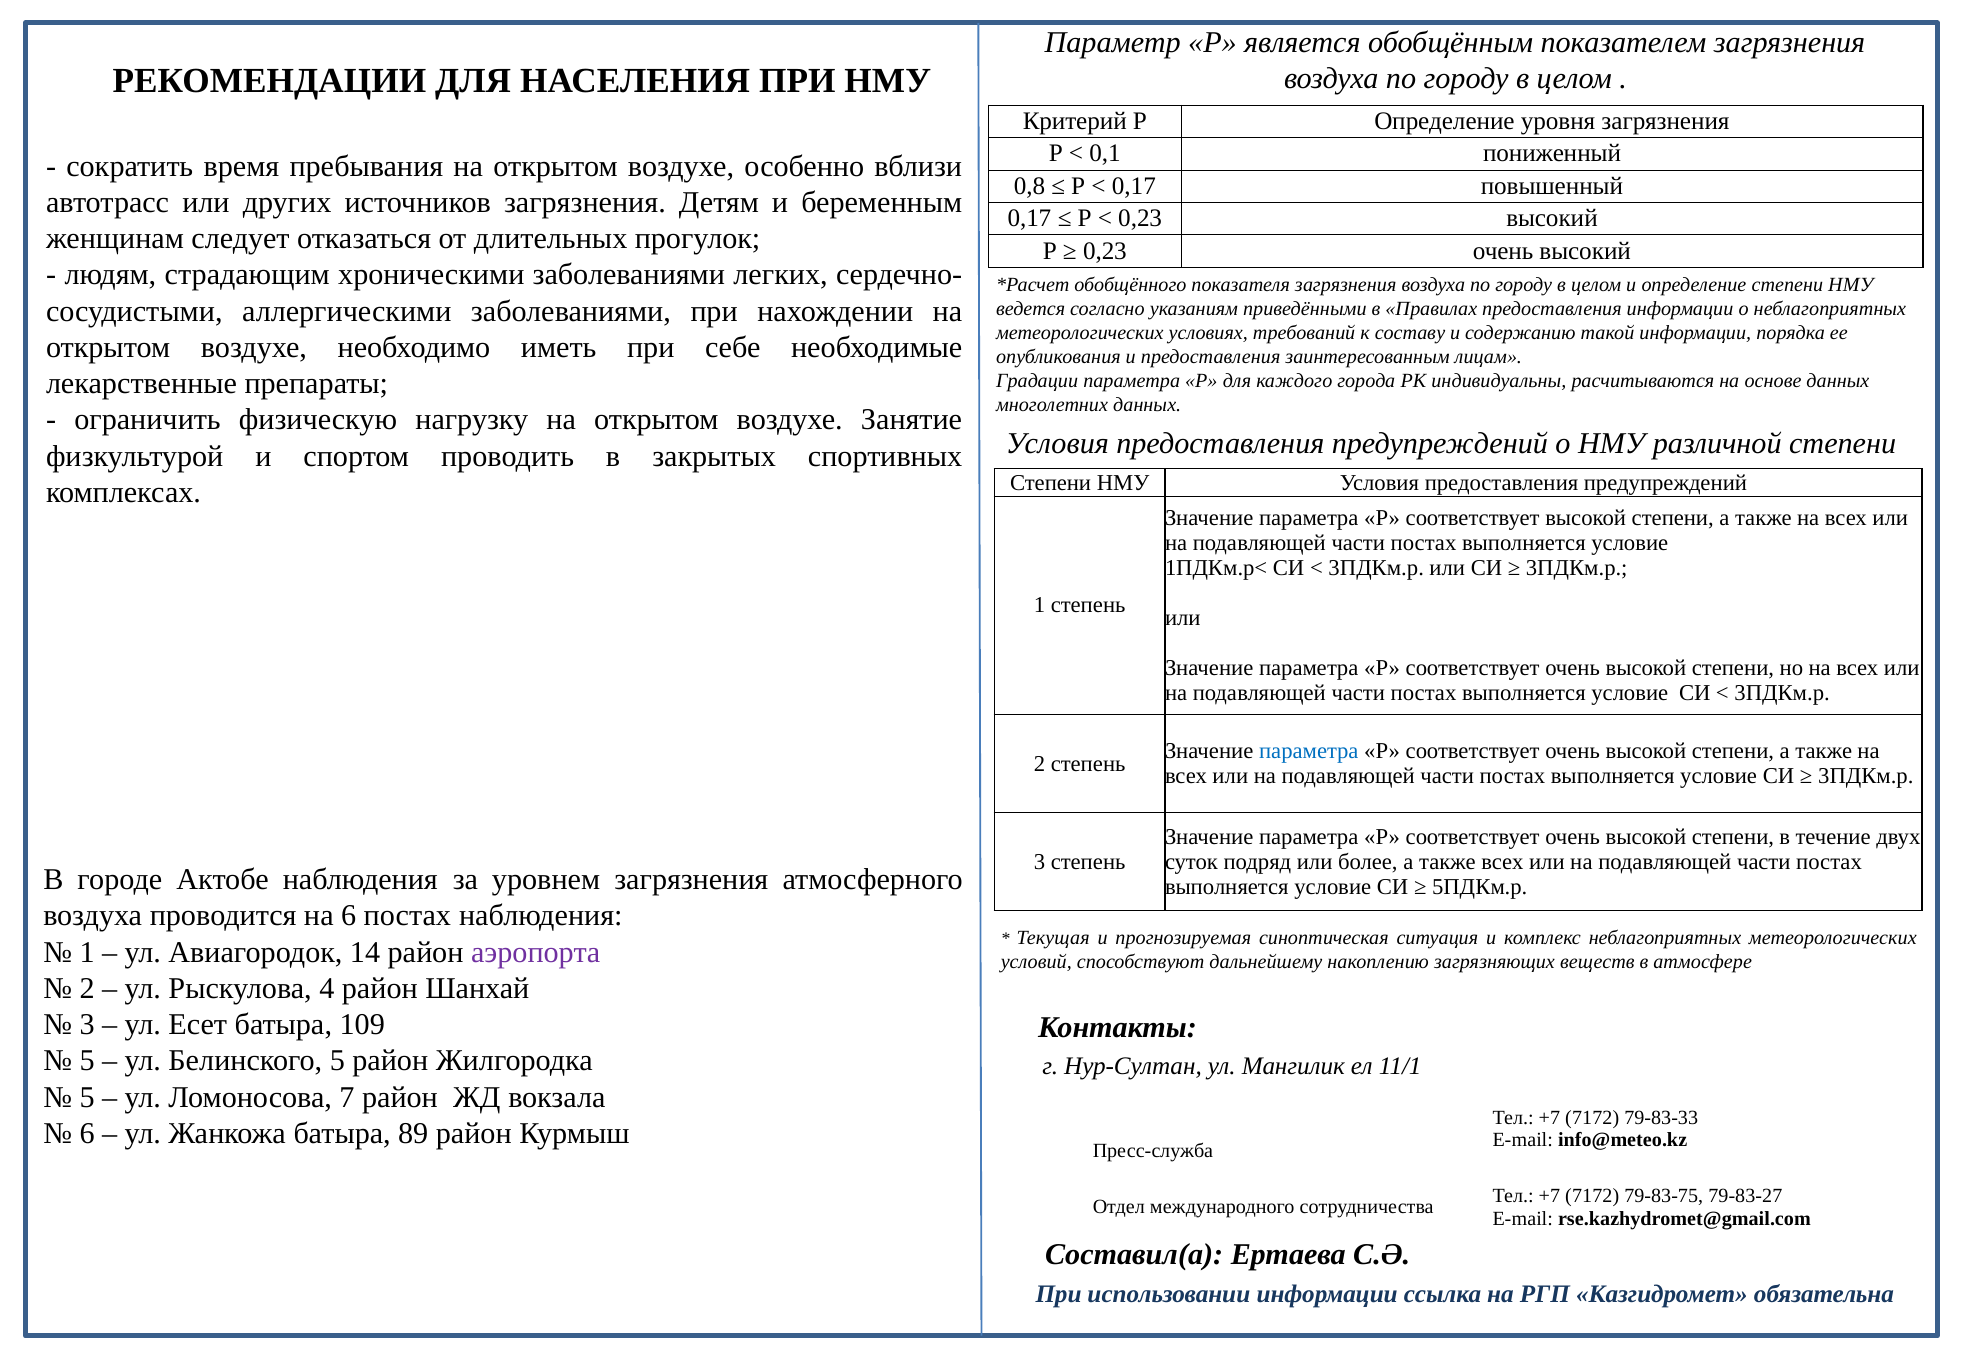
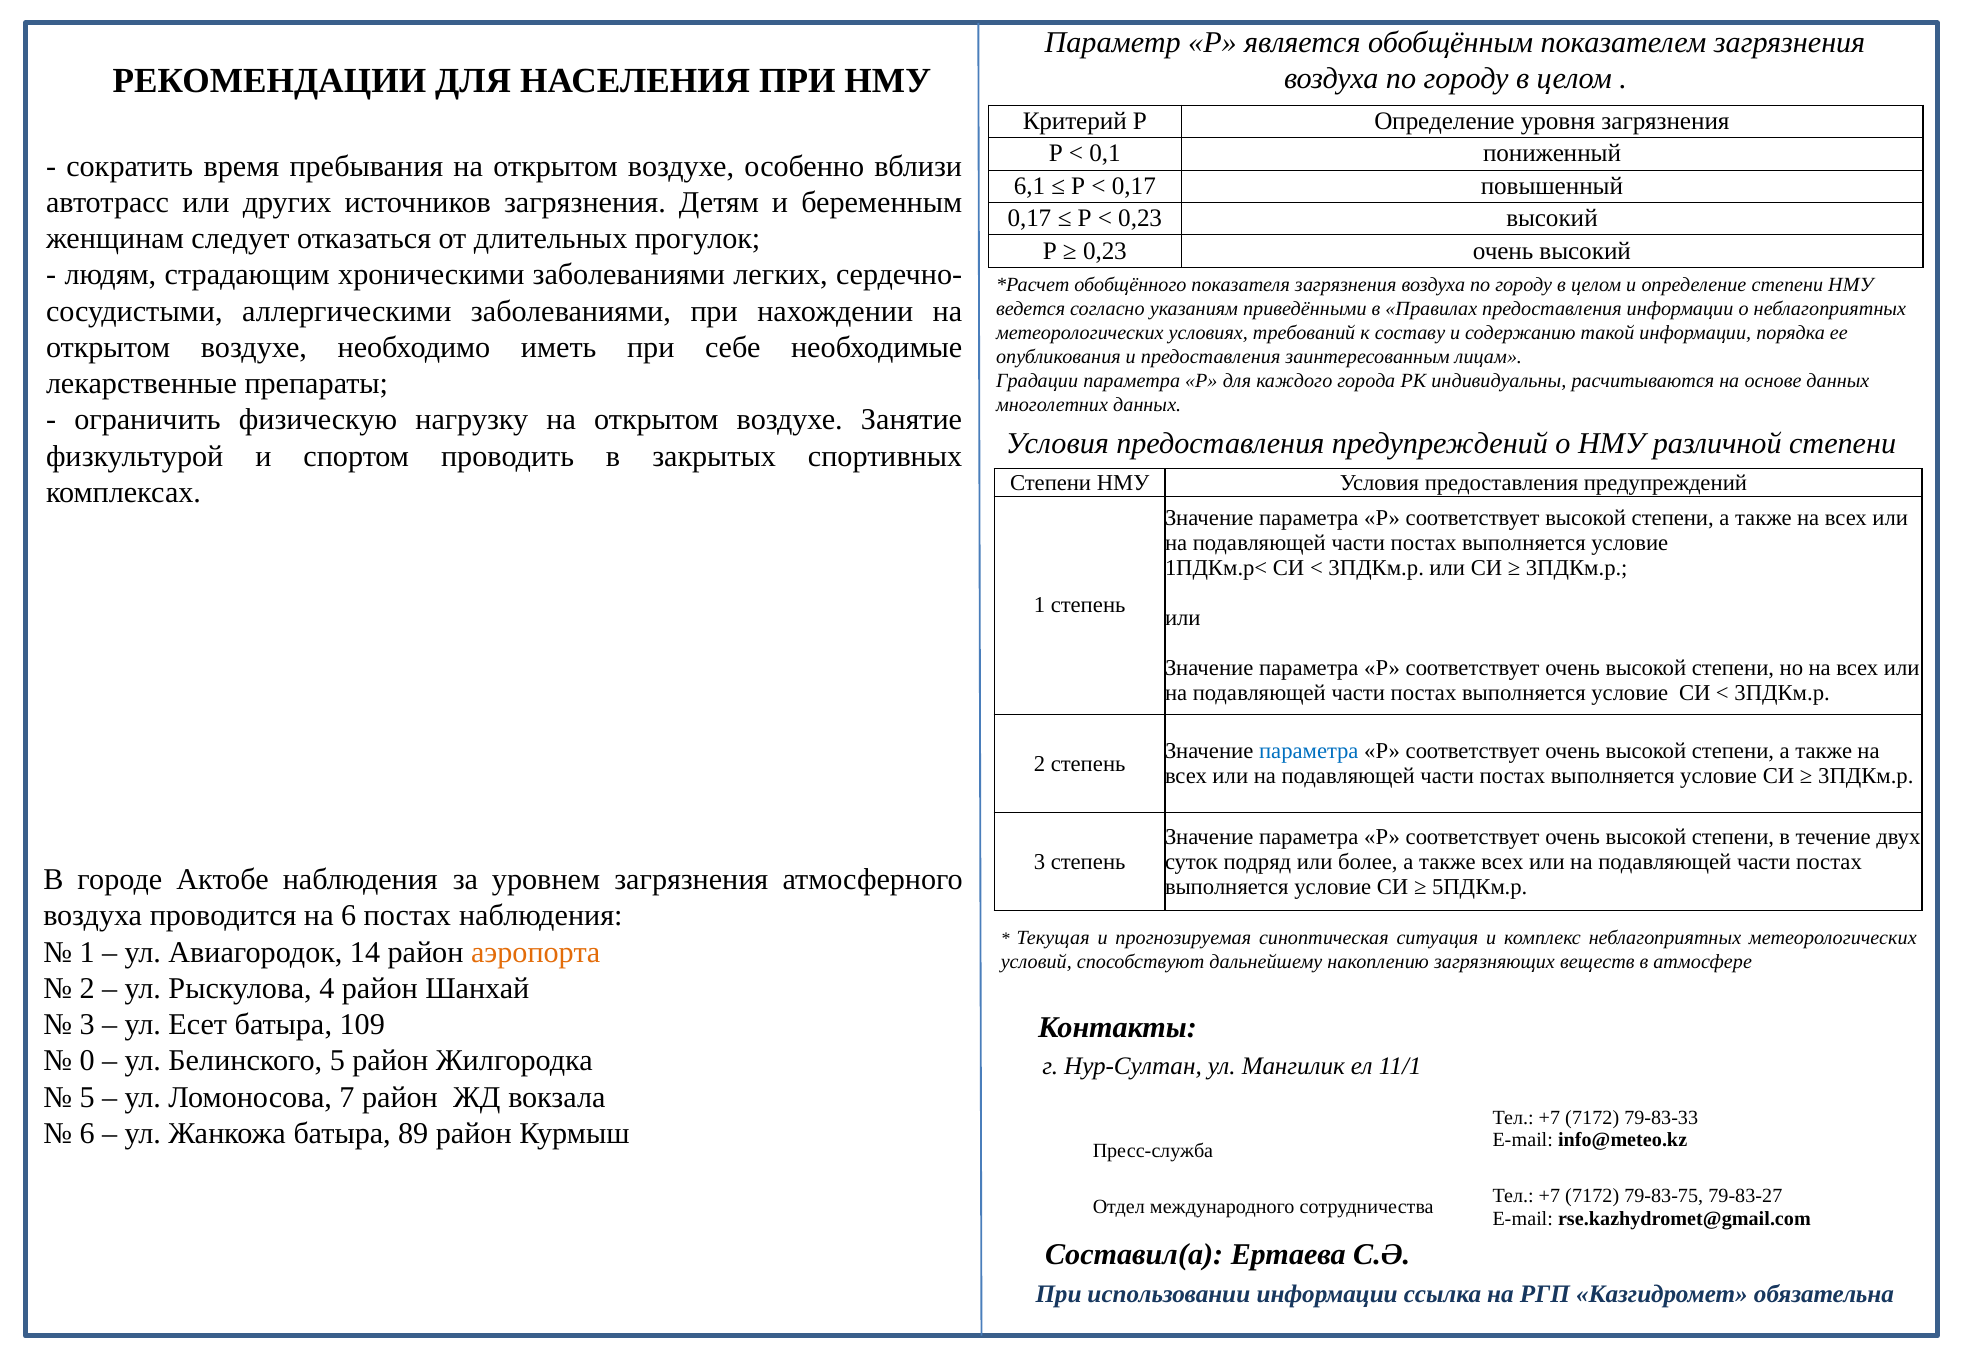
0,8: 0,8 -> 6,1 (1030, 186)
аэропорта colour: purple -> orange (536, 952)
5: 5 -> 0 (87, 1061)
